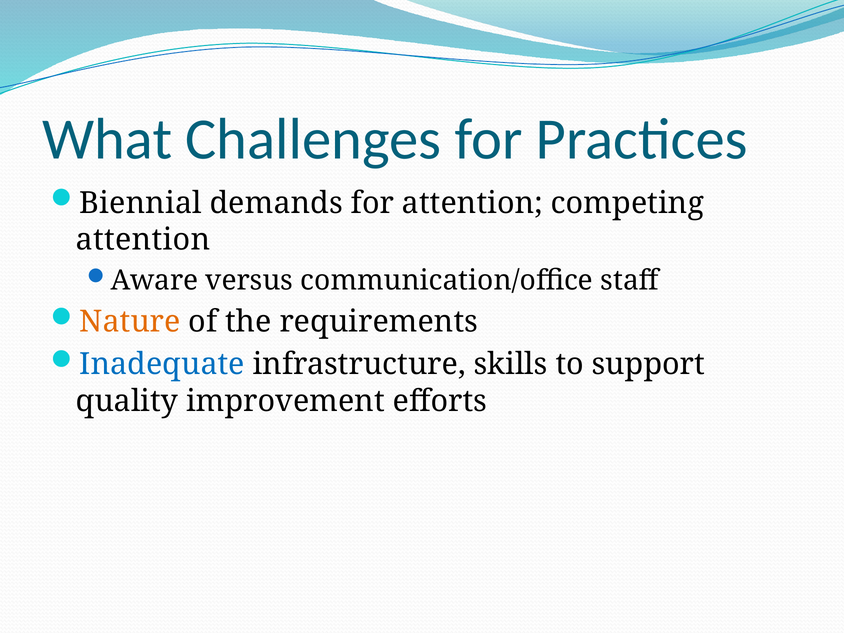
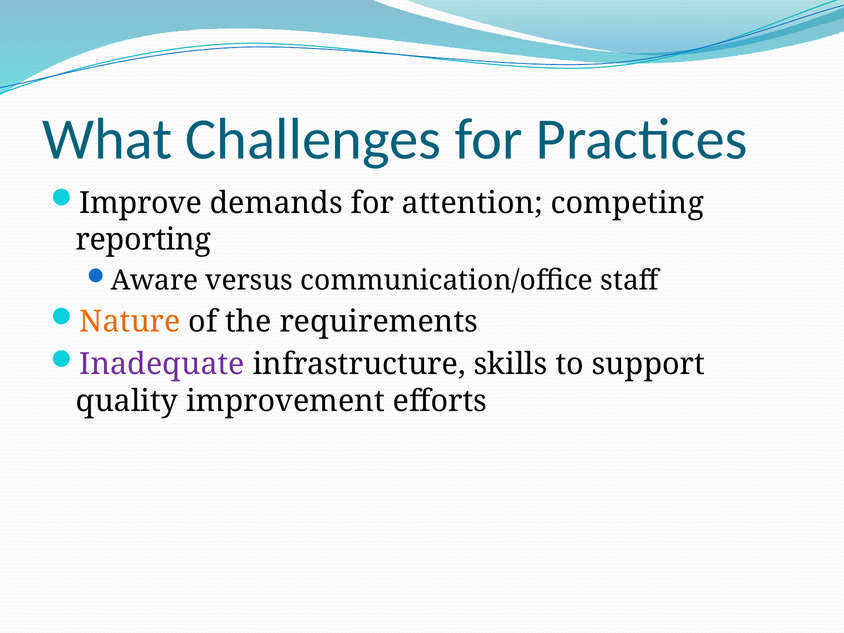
Biennial: Biennial -> Improve (141, 203)
attention: attention -> reporting (143, 240)
Inadequate colour: blue -> purple (162, 364)
